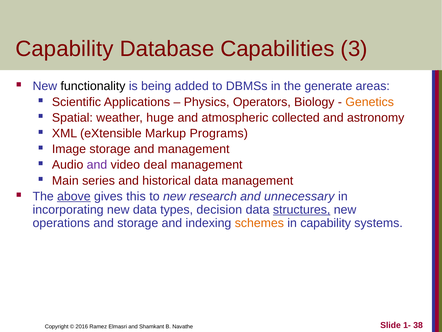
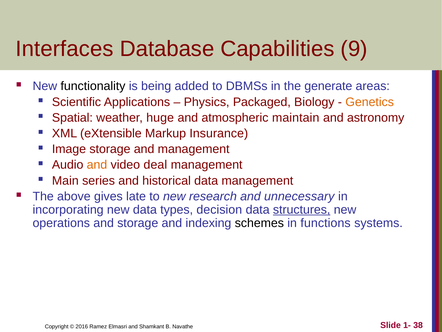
Capability: Capability -> Interfaces (64, 49)
3: 3 -> 9 (354, 49)
Operators: Operators -> Packaged (262, 102)
collected: collected -> maintain (296, 118)
Programs: Programs -> Insurance (219, 133)
and colour: purple -> orange (97, 165)
above underline: present -> none (74, 196)
this: this -> late (136, 196)
schemes colour: orange -> black (259, 223)
in capability: capability -> functions (326, 223)
